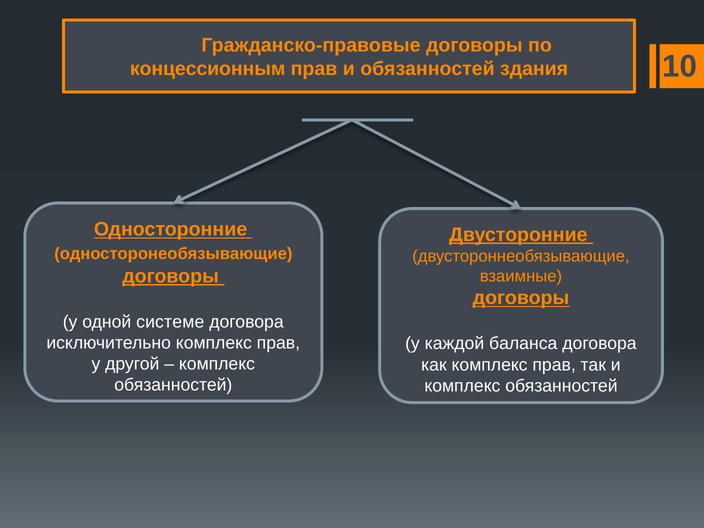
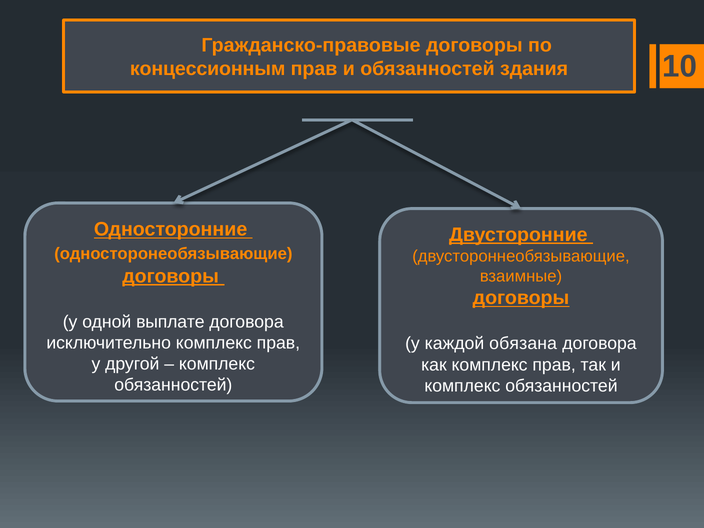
системе: системе -> выплате (170, 322)
баланса: баланса -> обязана (523, 344)
